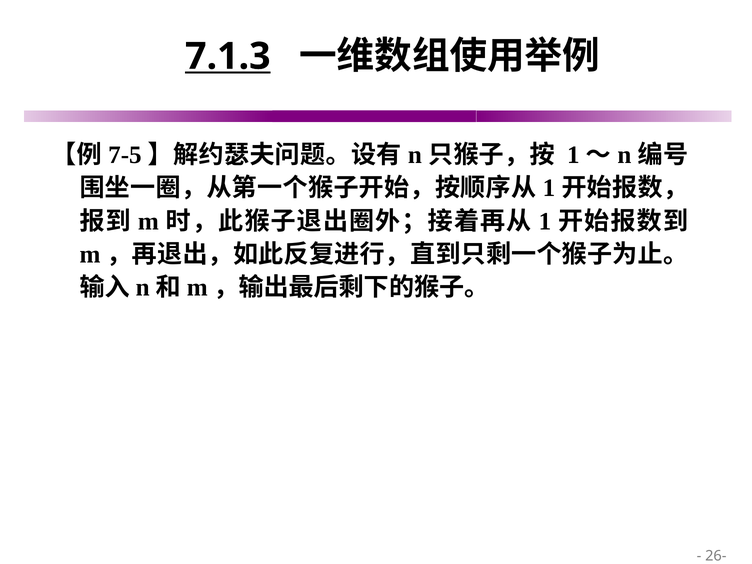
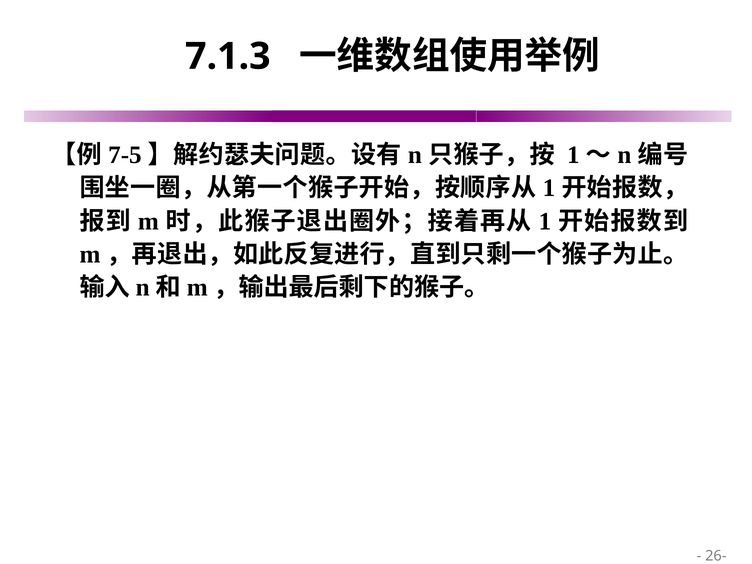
7.1.3 underline: present -> none (228, 56)
